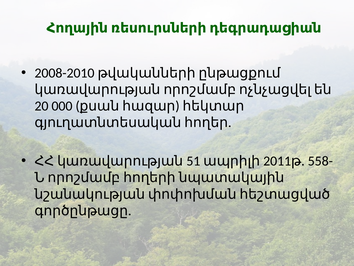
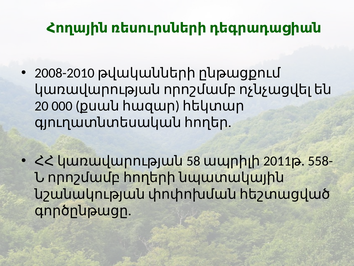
51: 51 -> 58 (193, 161)
